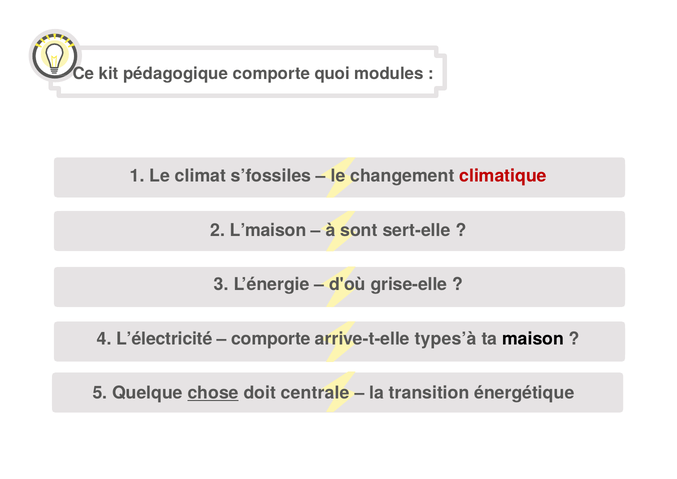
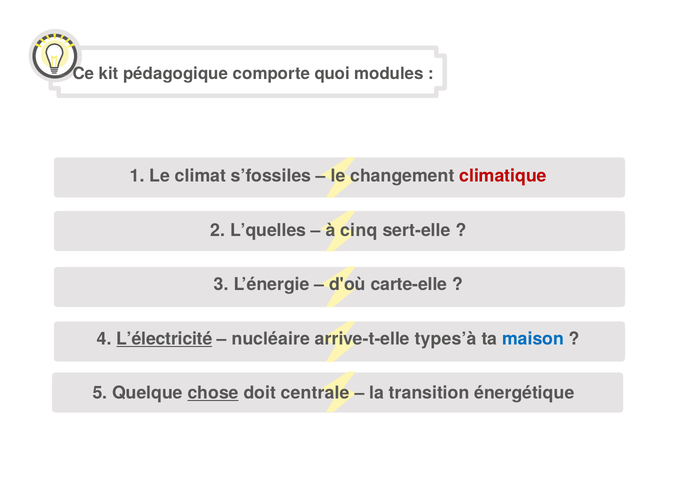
L’maison: L’maison -> L’quelles (268, 230)
sont: sont -> cinq (359, 230)
grise-elle: grise-elle -> carte-elle (409, 284)
L’électricité underline: none -> present (164, 339)
comporte: comporte -> nucléaire (271, 339)
maison colour: black -> blue (533, 339)
